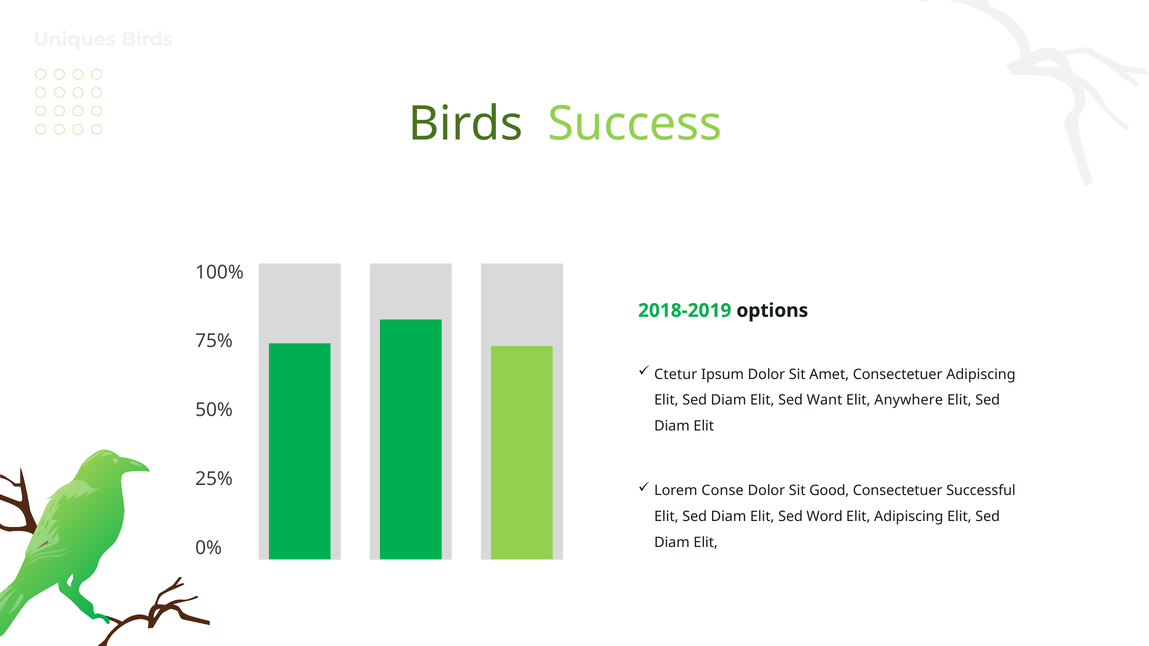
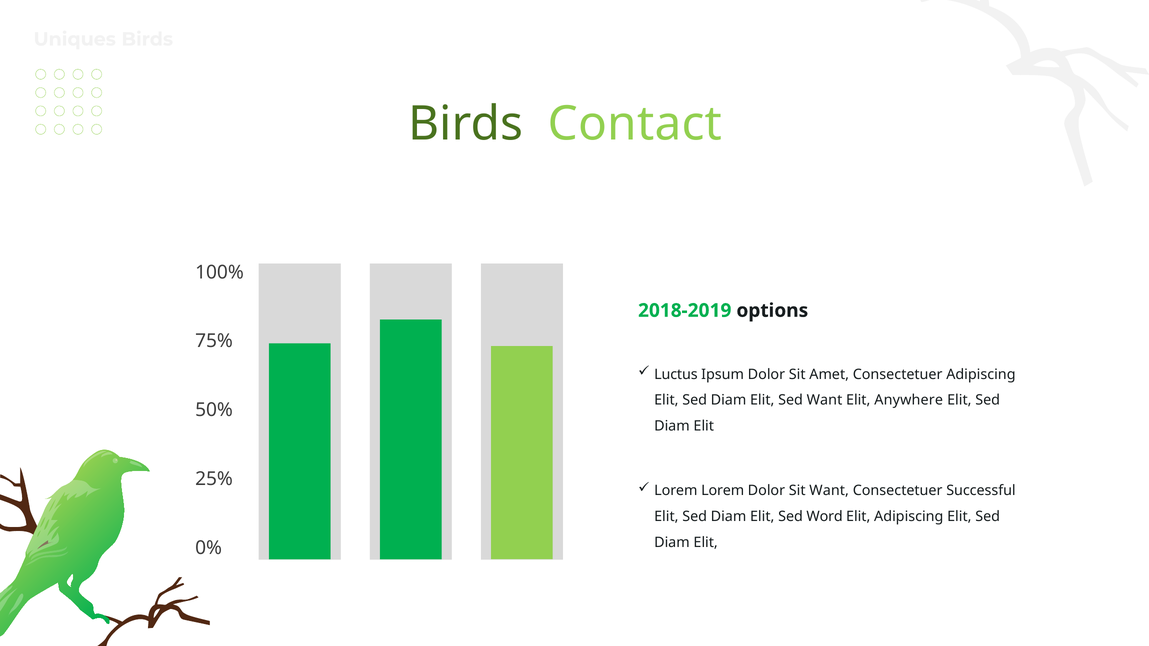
Success: Success -> Contact (635, 124)
Ctetur: Ctetur -> Luctus (676, 374)
Lorem Conse: Conse -> Lorem (723, 491)
Sit Good: Good -> Want (829, 491)
